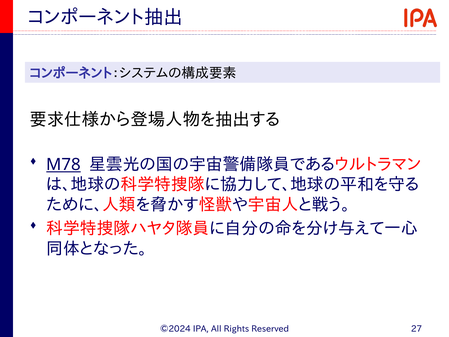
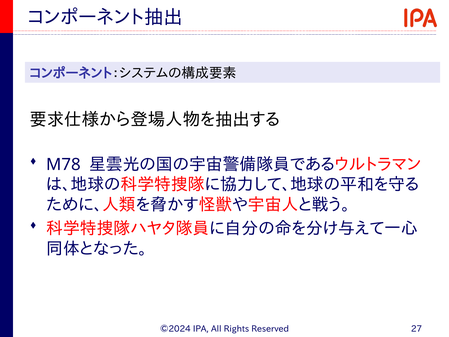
M78 underline: present -> none (63, 164)
